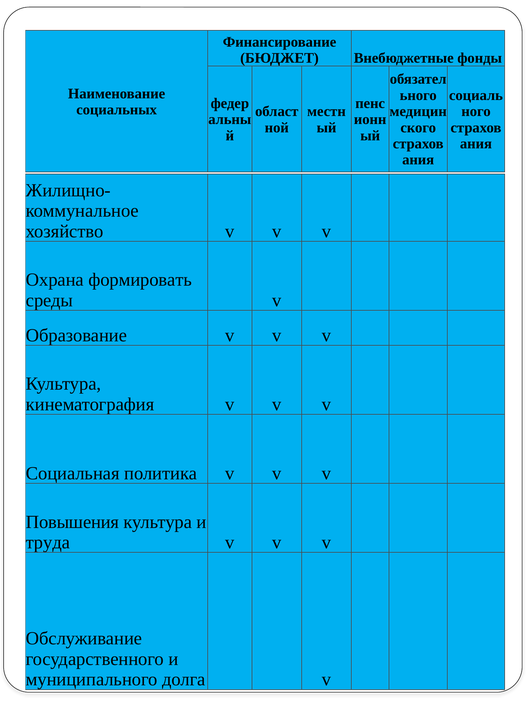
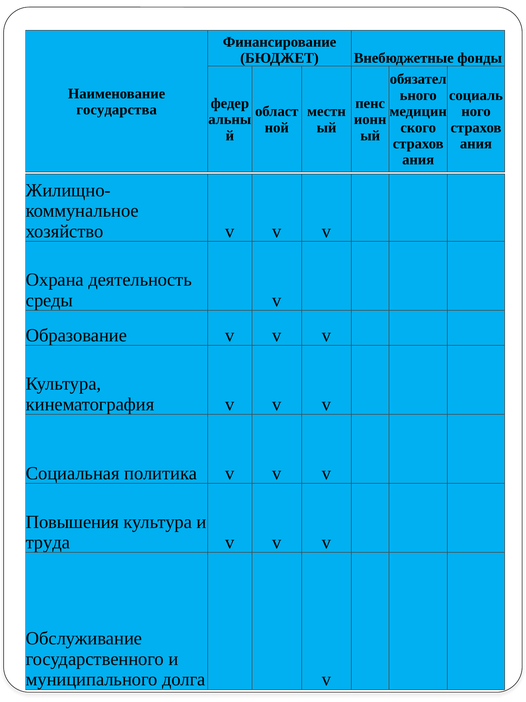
социальных: социальных -> государства (117, 110)
формировать: формировать -> деятельность (140, 280)
